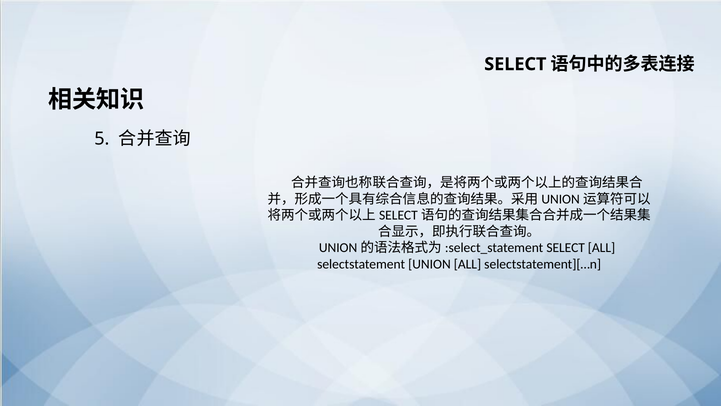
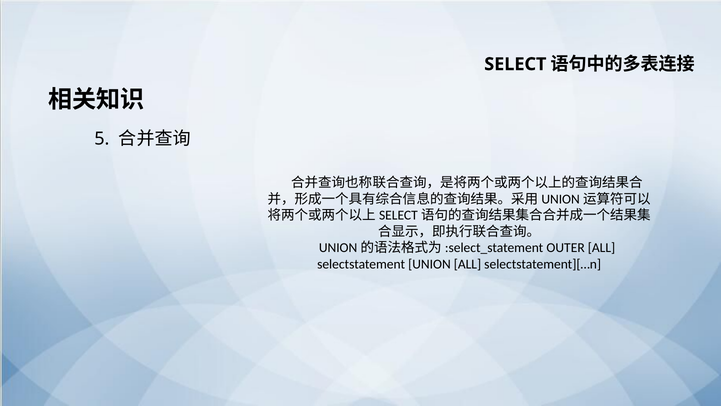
SELECT: SELECT -> OUTER (566, 248)
